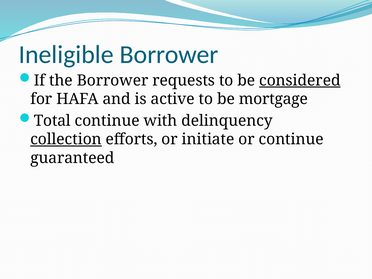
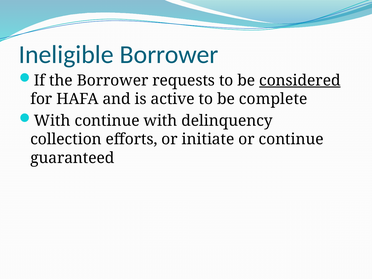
mortgage: mortgage -> complete (273, 99)
Total: Total -> With (52, 121)
collection underline: present -> none (66, 139)
